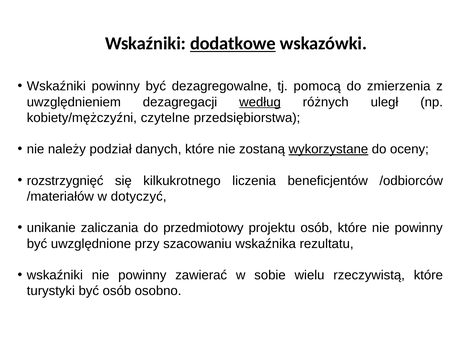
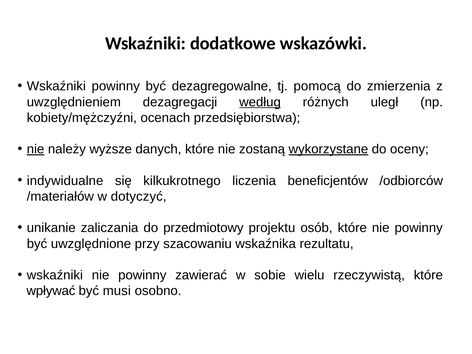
dodatkowe underline: present -> none (233, 44)
czytelne: czytelne -> ocenach (165, 118)
nie underline: none -> present (36, 149)
podział: podział -> wyższe (111, 149)
rozstrzygnięć: rozstrzygnięć -> indywidualne (65, 181)
turystyki: turystyki -> wpływać (51, 291)
być osób: osób -> musi (117, 291)
